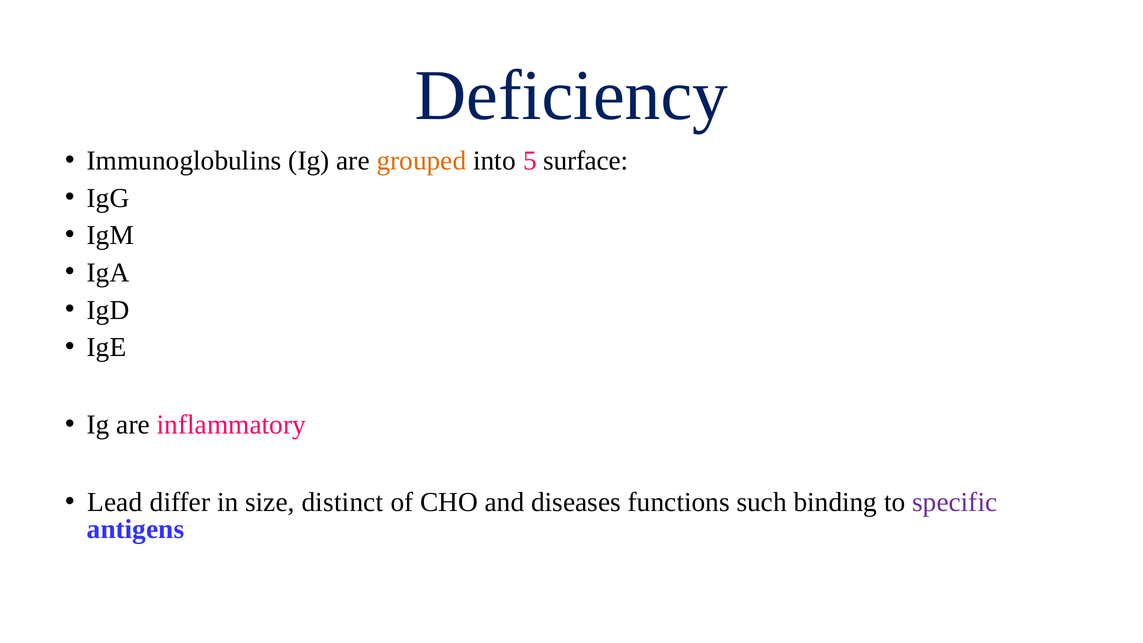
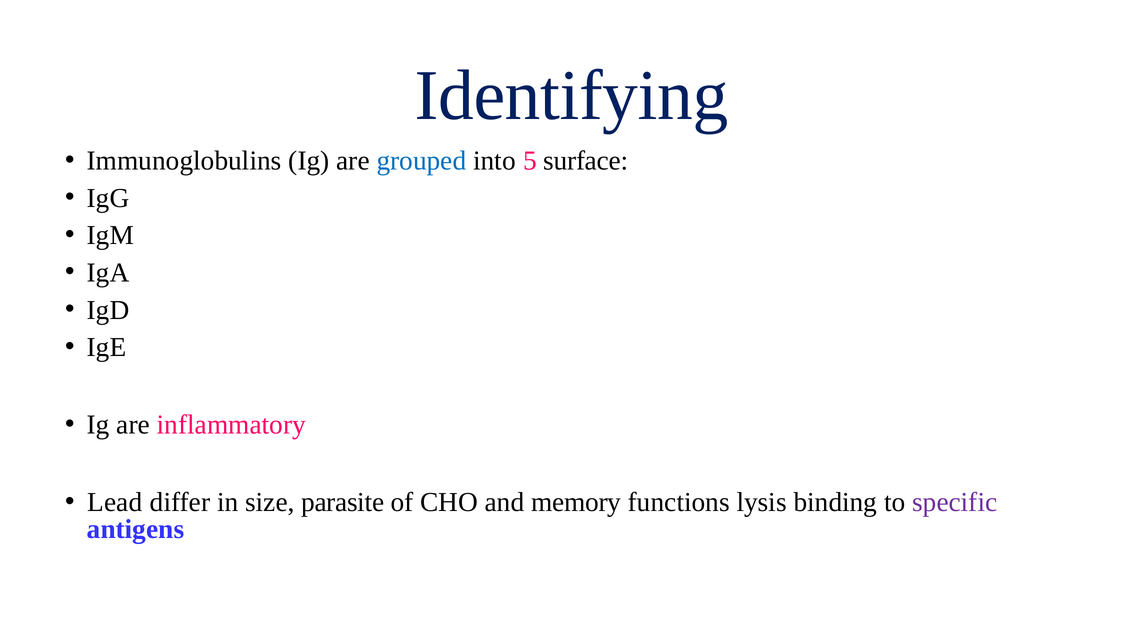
Deficiency: Deficiency -> Identifying (572, 96)
grouped colour: orange -> blue (421, 161)
distinct: distinct -> parasite (343, 502)
diseases: diseases -> memory (576, 502)
such: such -> lysis (762, 502)
